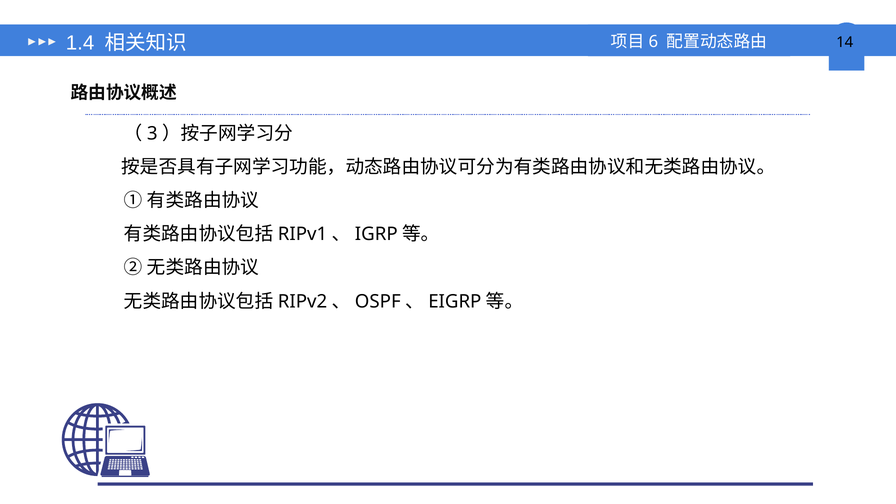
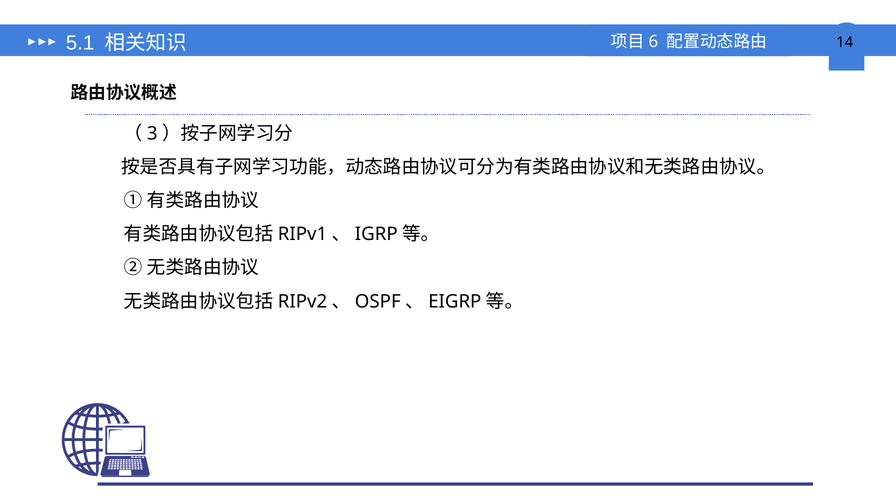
1.4: 1.4 -> 5.1 (80, 43)
